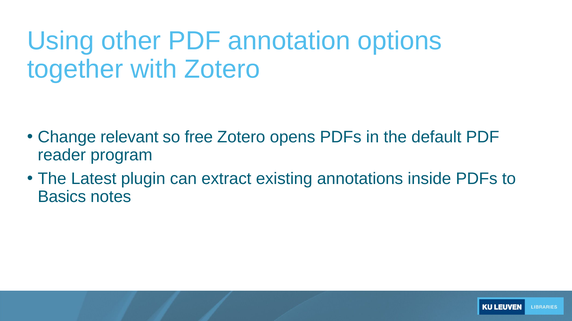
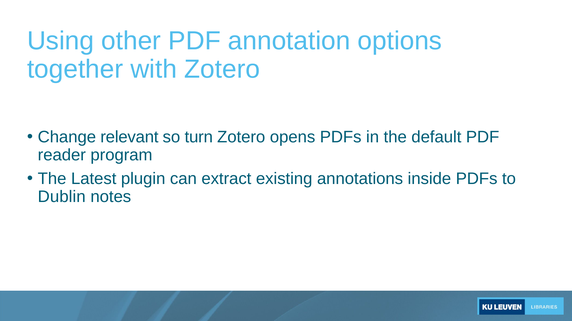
free: free -> turn (199, 137)
Basics: Basics -> Dublin (62, 197)
